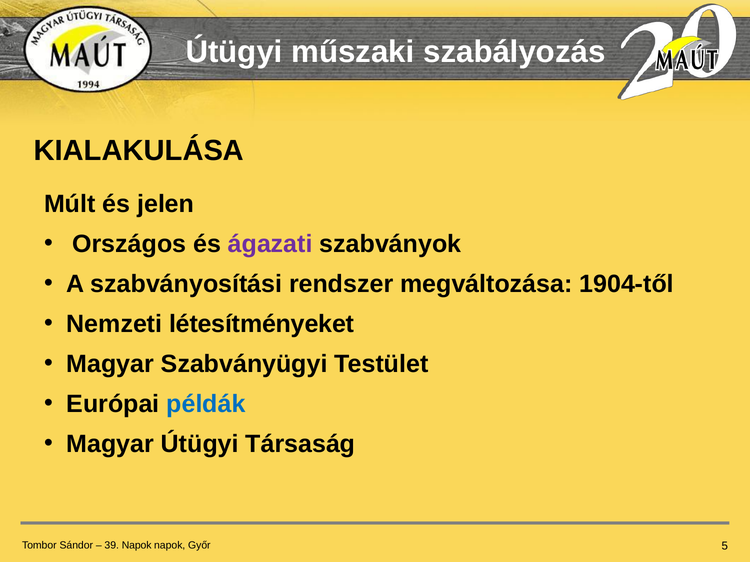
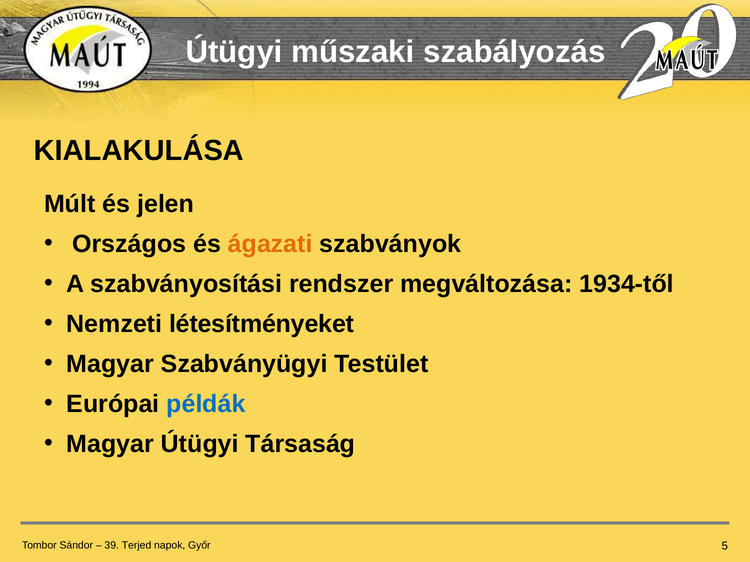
ágazati colour: purple -> orange (270, 244)
1904-től: 1904-től -> 1934-től (627, 284)
Napok: Napok -> Terjed (137, 546)
